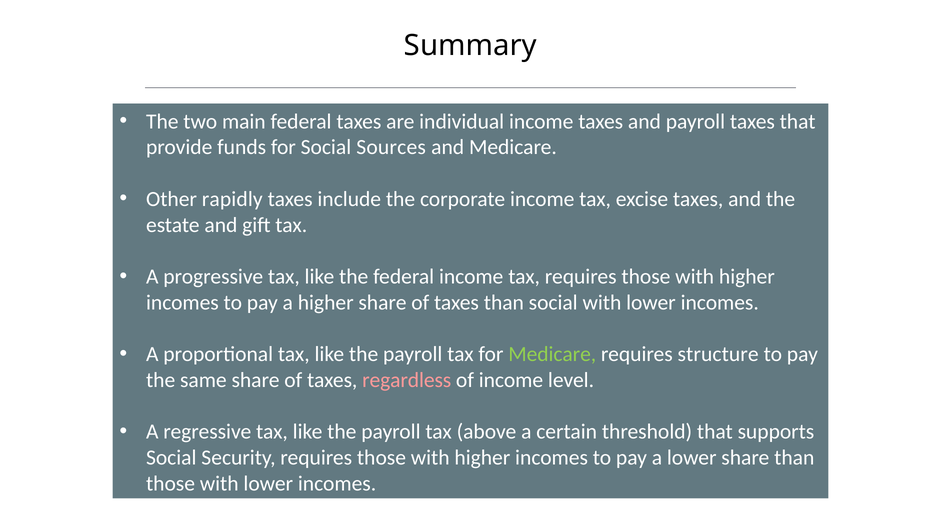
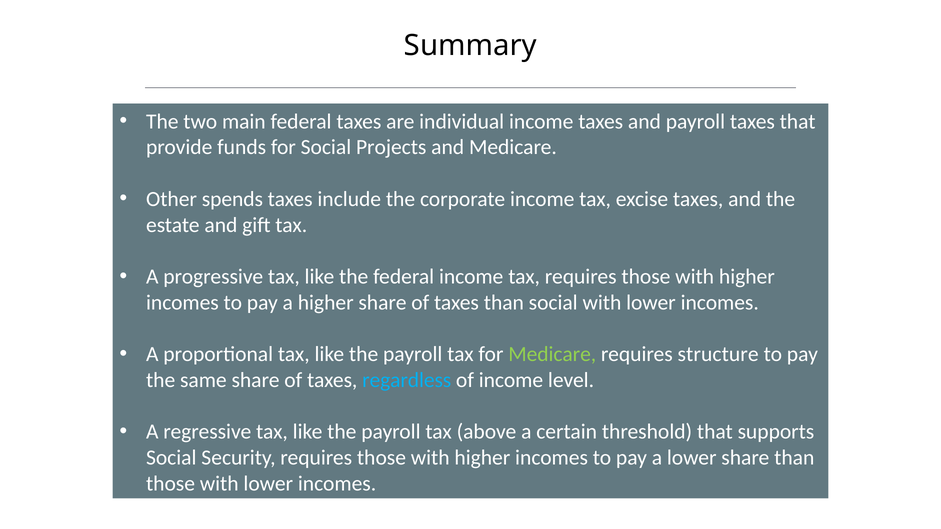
Sources: Sources -> Projects (391, 147)
rapidly: rapidly -> spends (232, 199)
regardless colour: pink -> light blue (407, 380)
